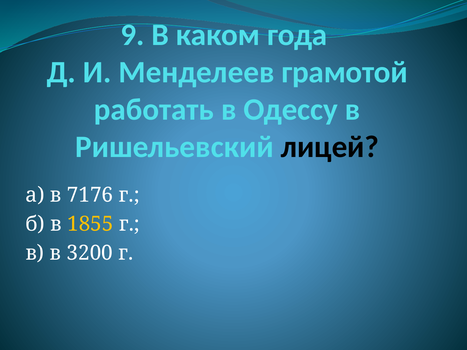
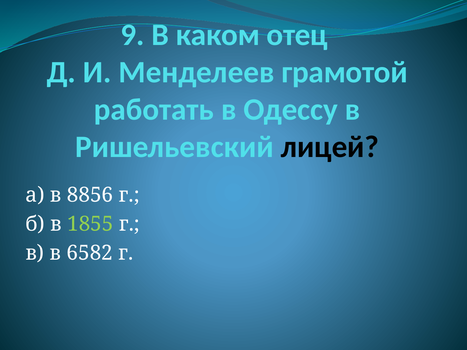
года: года -> отец (297, 35)
7176: 7176 -> 8856 (90, 195)
1855 colour: yellow -> light green (90, 224)
3200: 3200 -> 6582 (90, 253)
